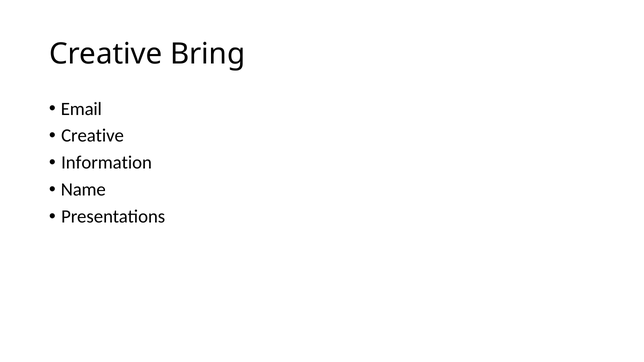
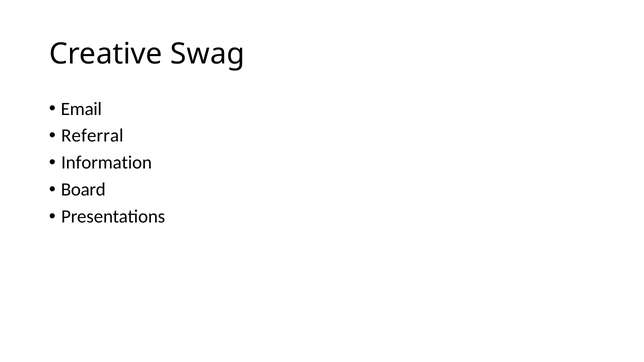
Bring: Bring -> Swag (208, 54)
Creative: Creative -> Referral (92, 136)
Name: Name -> Board (83, 190)
